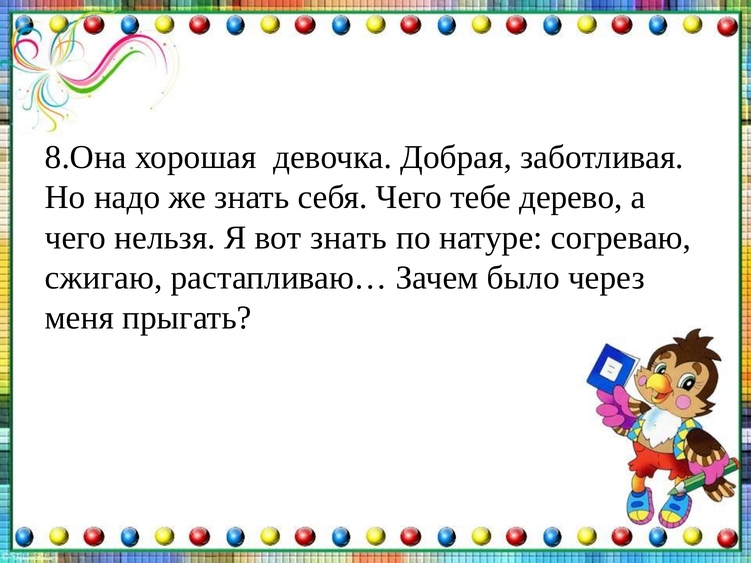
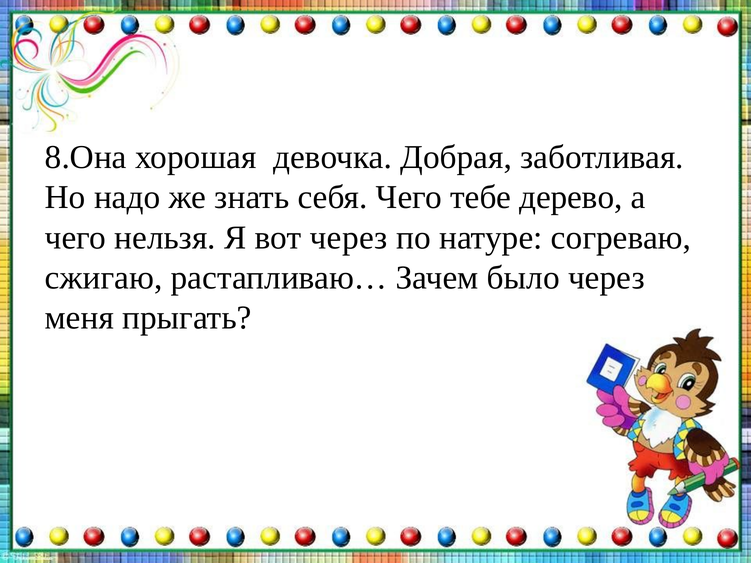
вот знать: знать -> через (349, 238)
